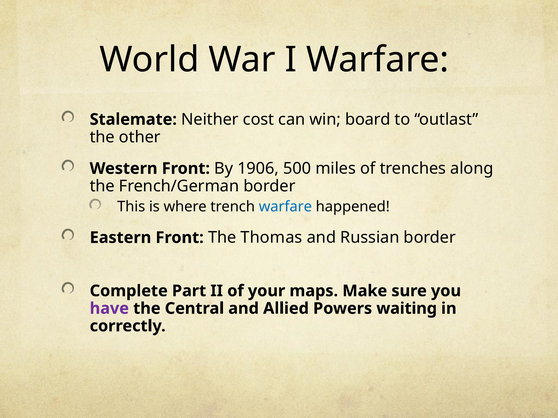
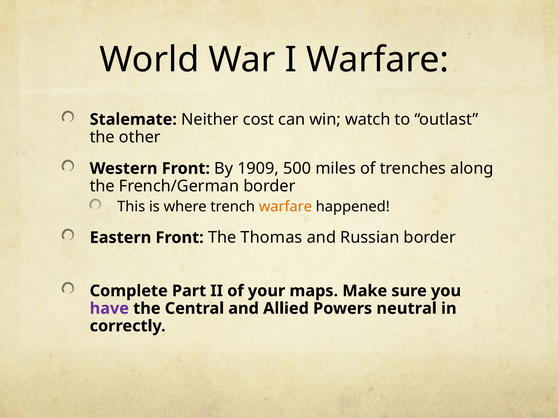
board: board -> watch (368, 120)
1906: 1906 -> 1909 (258, 169)
warfare colour: blue -> orange (285, 207)
waiting: waiting -> neutral (407, 309)
